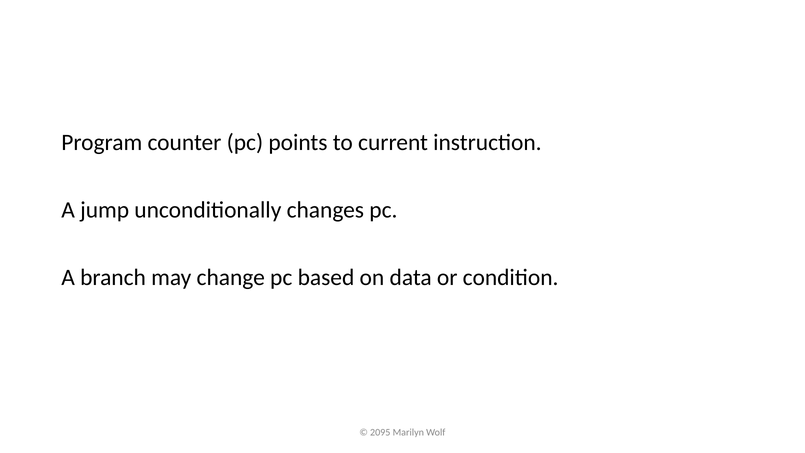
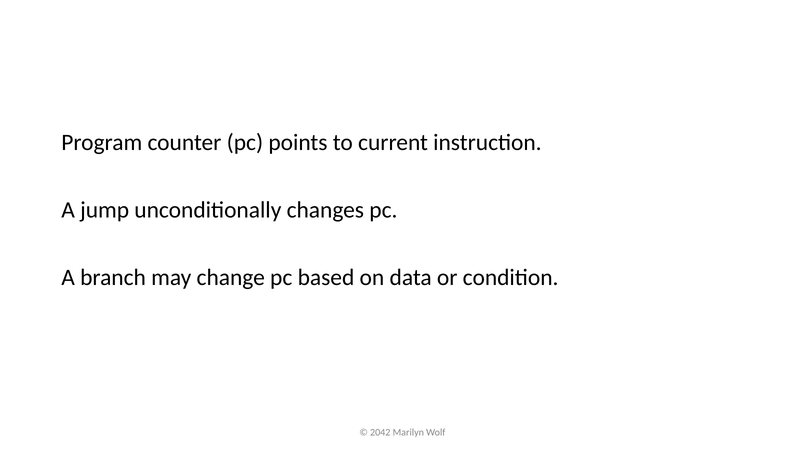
2095: 2095 -> 2042 (380, 432)
